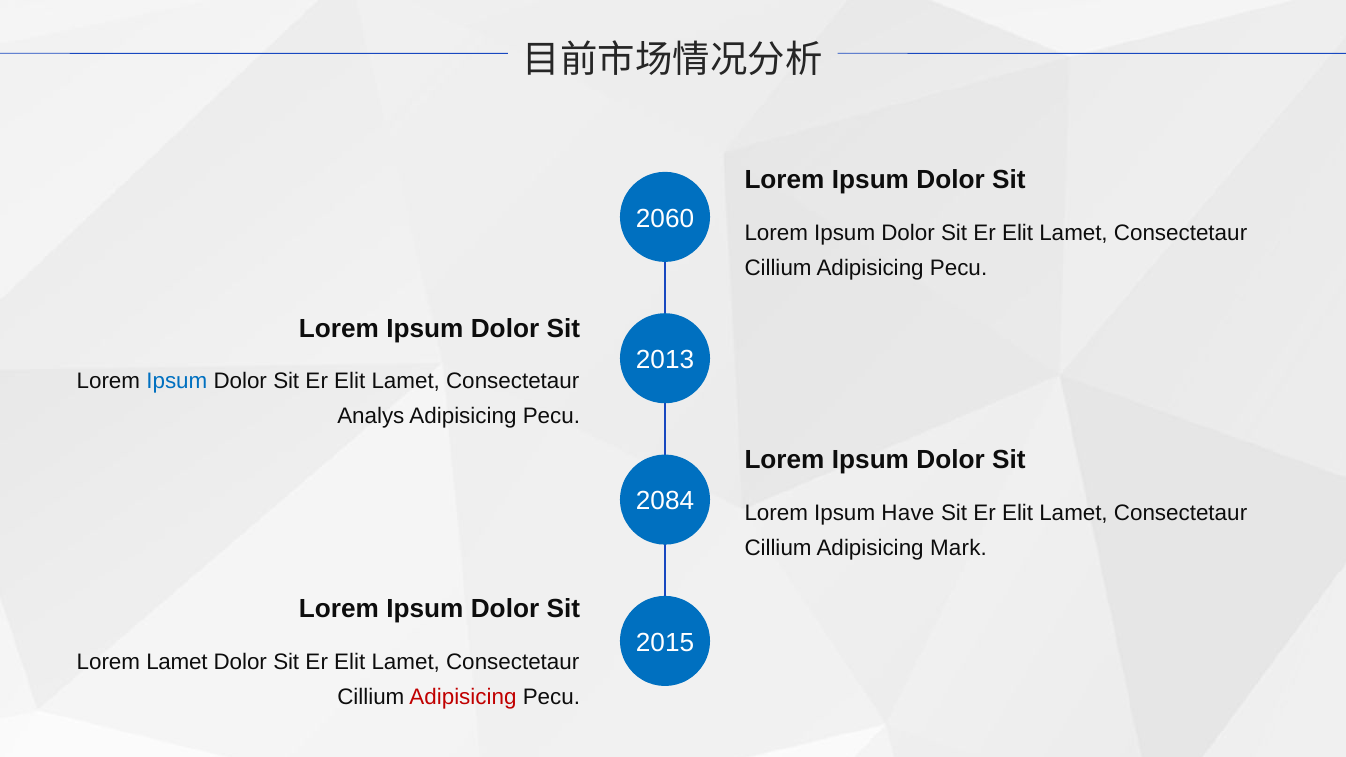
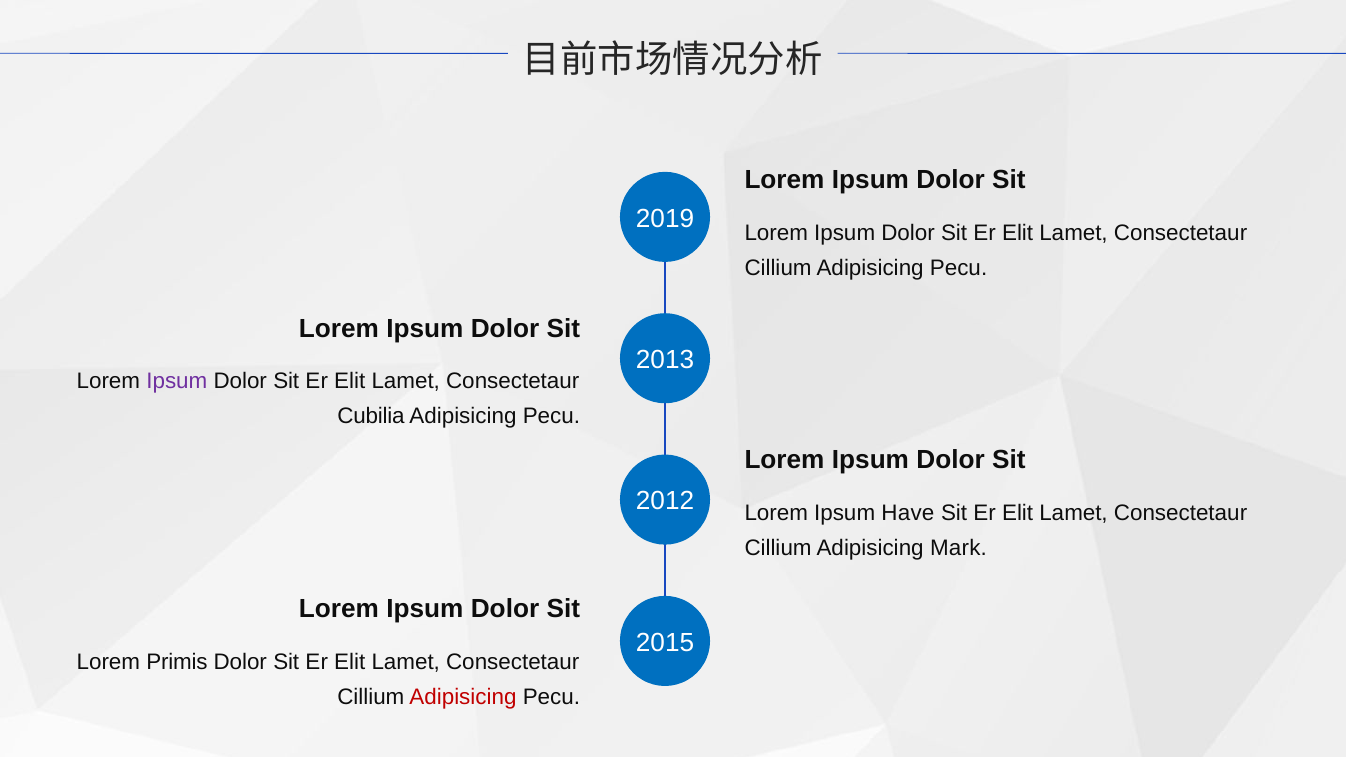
2060: 2060 -> 2019 (665, 218)
Ipsum colour: blue -> purple (177, 381)
Analys: Analys -> Cubilia (371, 416)
2084: 2084 -> 2012 (665, 501)
Lorem Lamet: Lamet -> Primis (177, 662)
